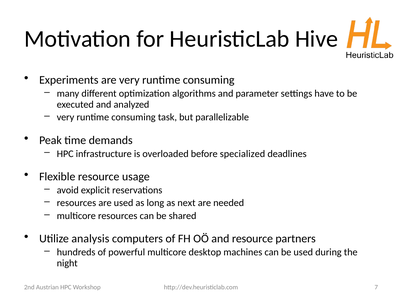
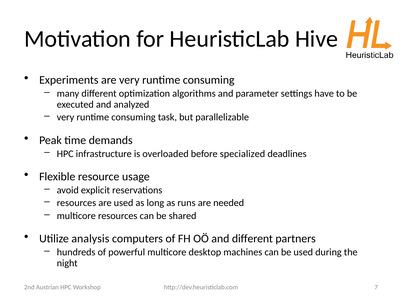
next: next -> runs (186, 203)
and resource: resource -> different (252, 239)
